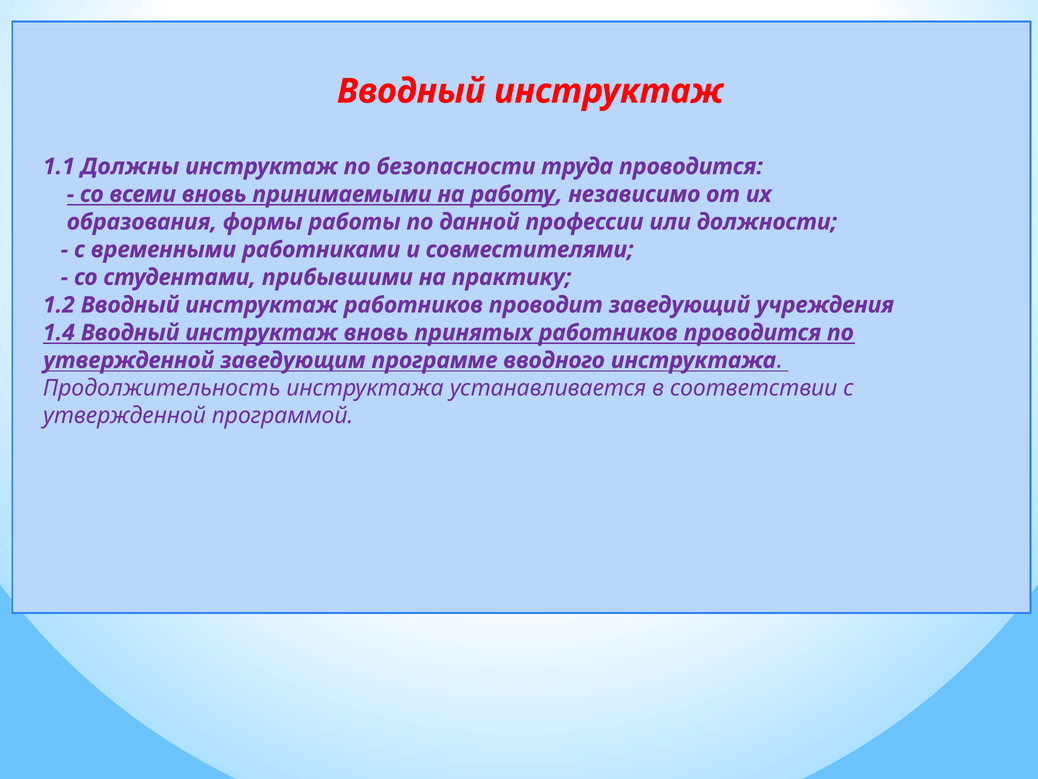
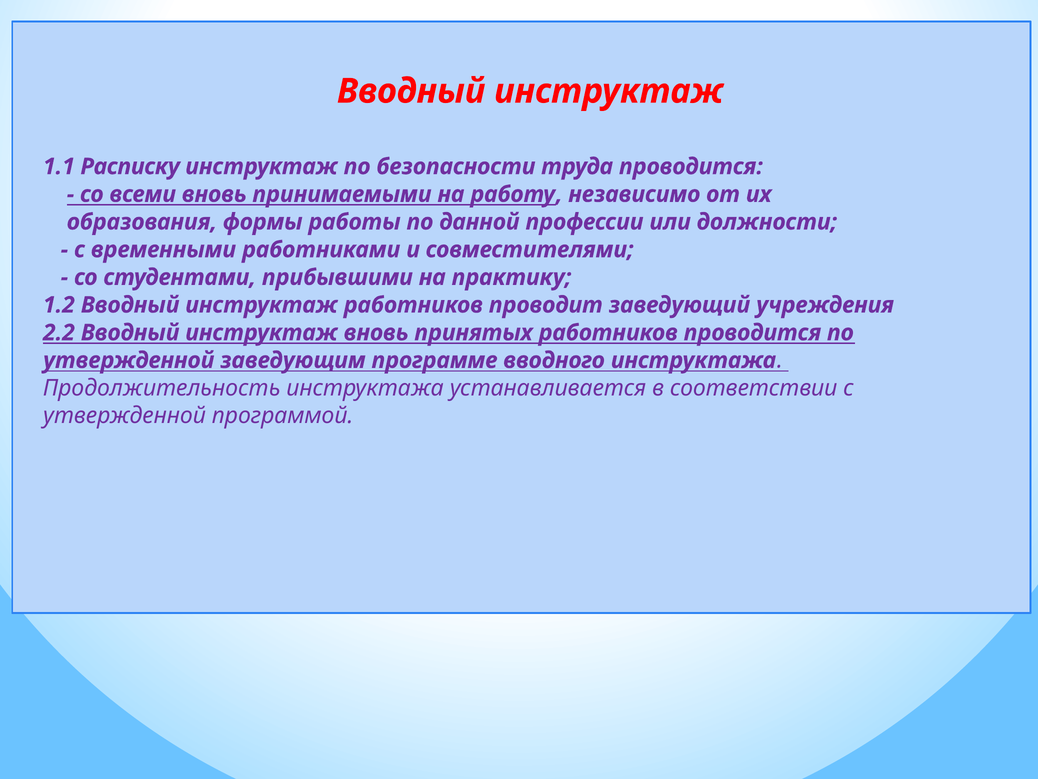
Должны: Должны -> Расписку (130, 166)
1.4: 1.4 -> 2.2 (59, 332)
